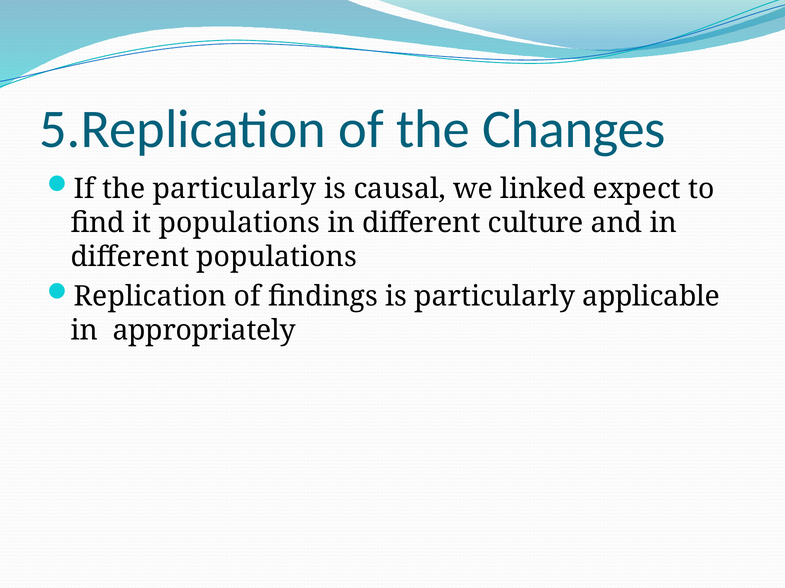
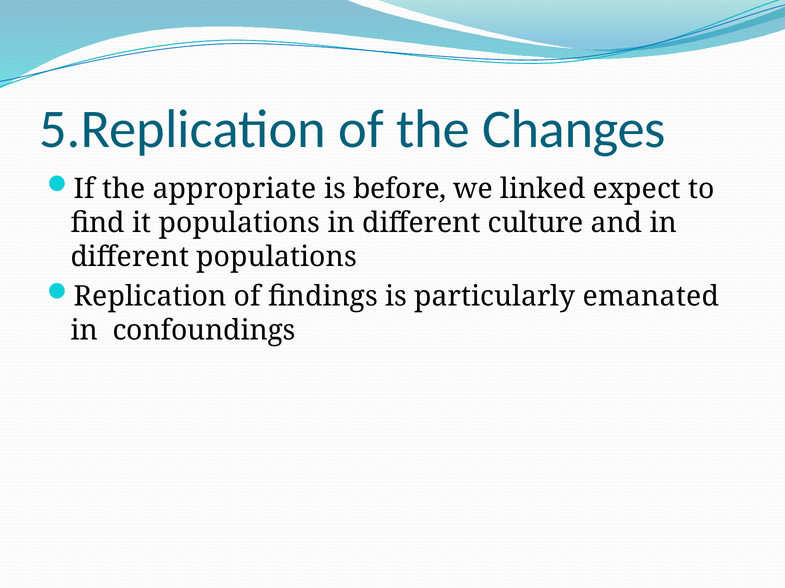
the particularly: particularly -> appropriate (235, 189)
causal: causal -> before (400, 189)
applicable: applicable -> emanated (651, 297)
appropriately: appropriately -> confoundings (204, 331)
